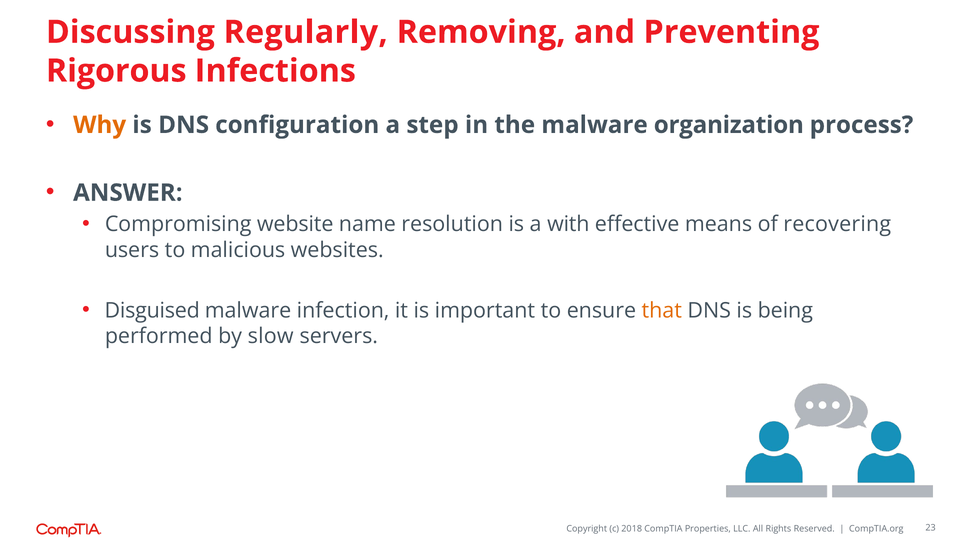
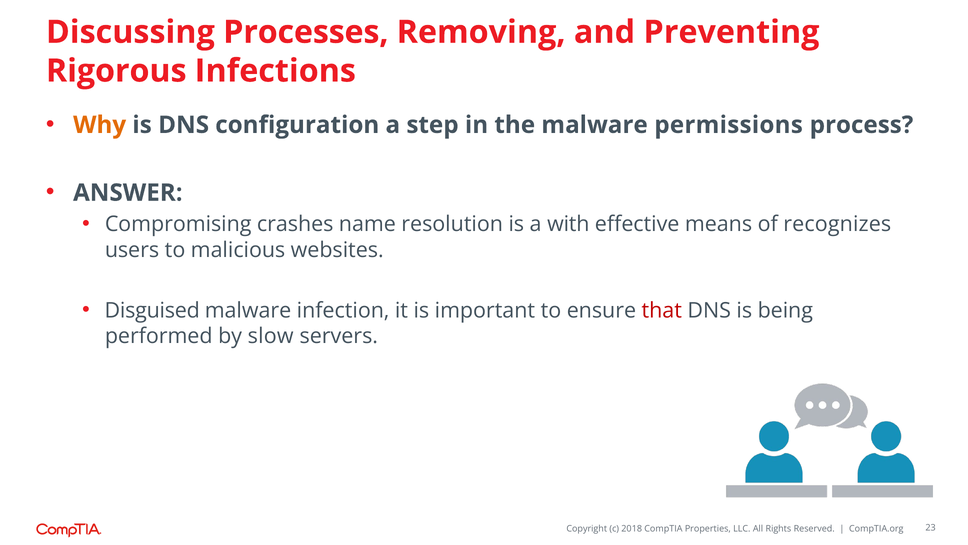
Regularly: Regularly -> Processes (306, 32)
organization: organization -> permissions (729, 125)
website: website -> crashes (295, 224)
recovering: recovering -> recognizes (837, 224)
that colour: orange -> red (662, 310)
